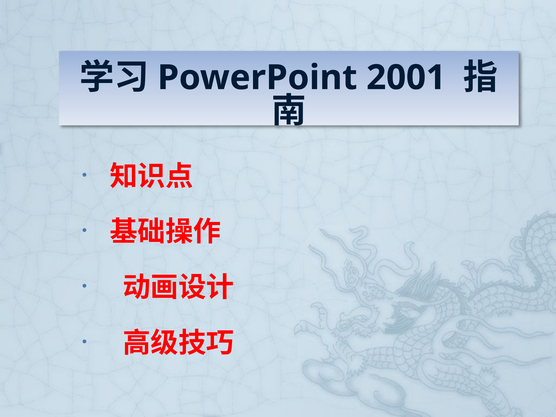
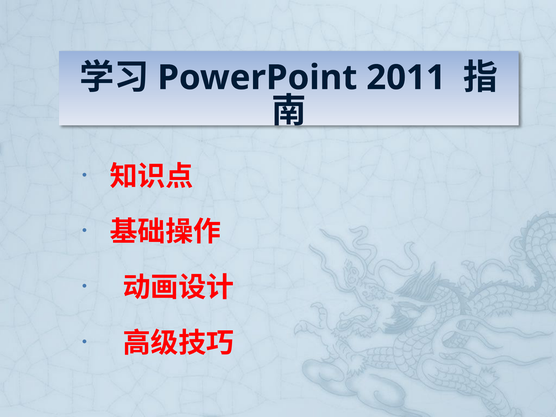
2001: 2001 -> 2011 (406, 78)
